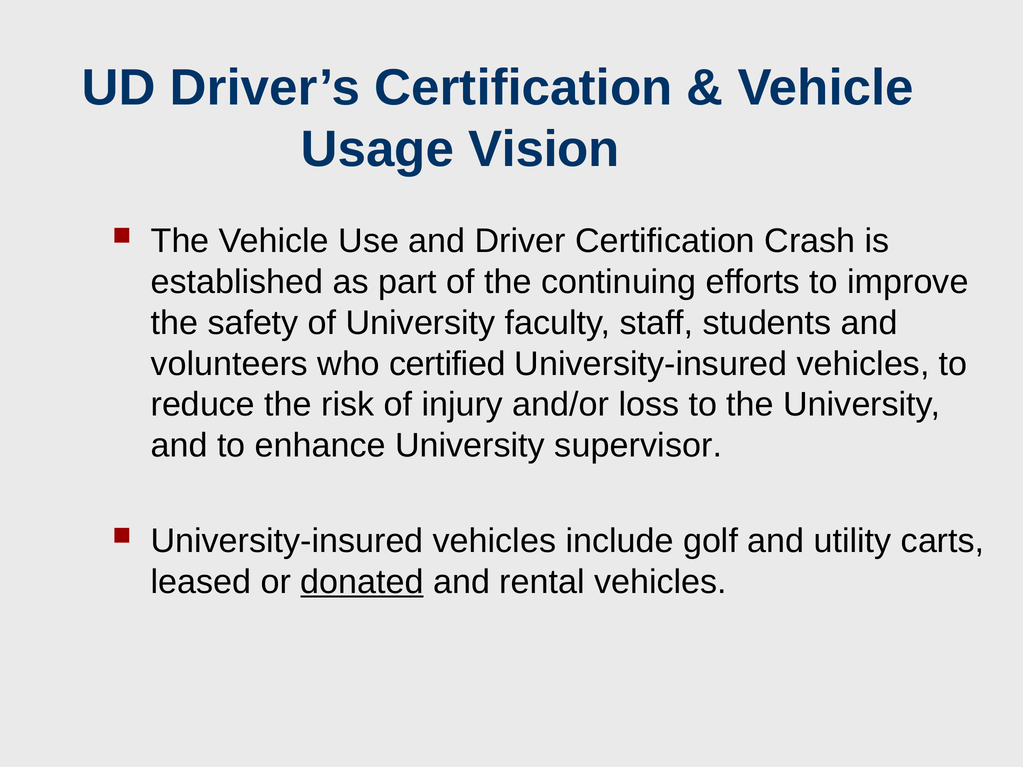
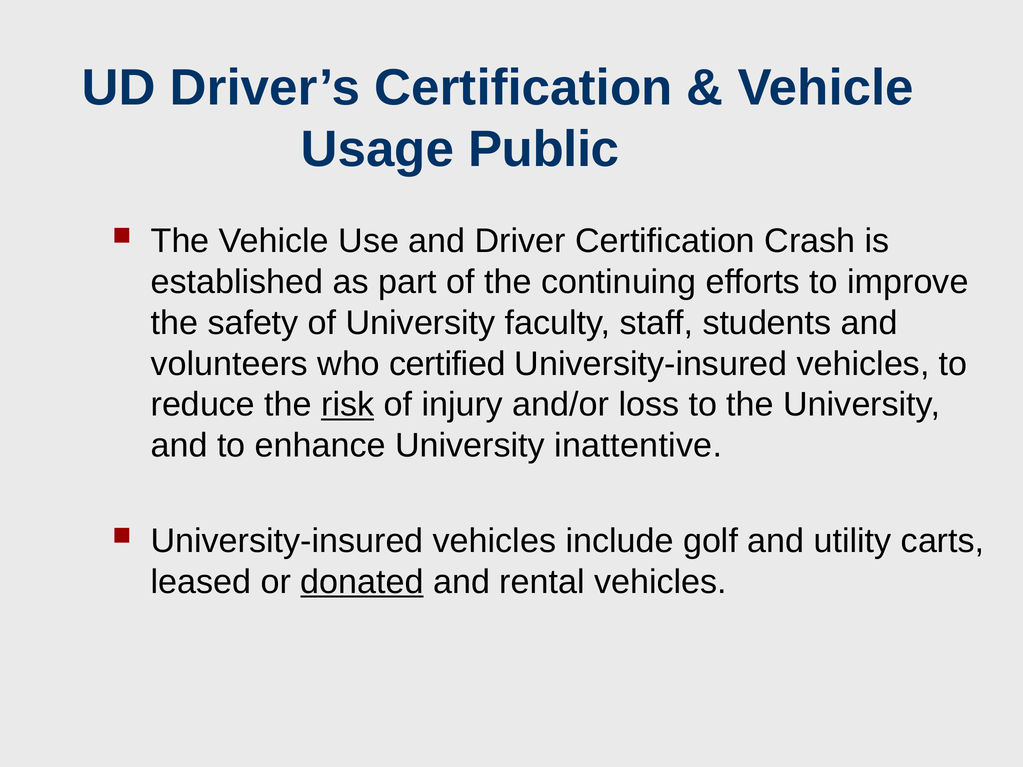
Vision: Vision -> Public (544, 149)
risk underline: none -> present (348, 405)
supervisor: supervisor -> inattentive (638, 446)
